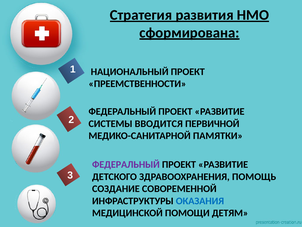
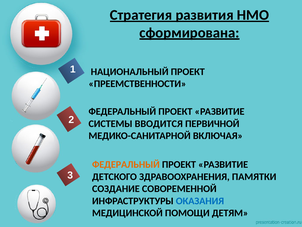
ПАМЯТКИ: ПАМЯТКИ -> ВКЛЮЧАЯ (218, 136)
ФЕДЕРАЛЬНЫЙ colour: purple -> orange (126, 164)
ПОМОЩЬ: ПОМОЩЬ -> ПАМЯТКИ (254, 176)
